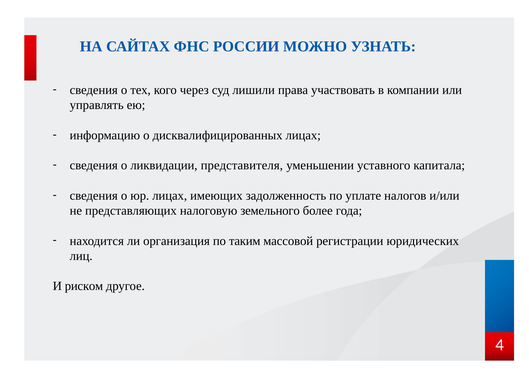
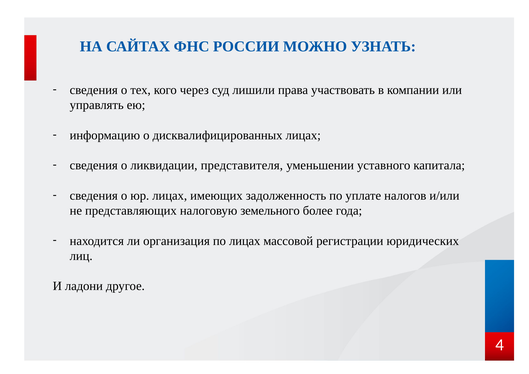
по таким: таким -> лицах (245, 241)
риском: риском -> ладони (84, 286)
